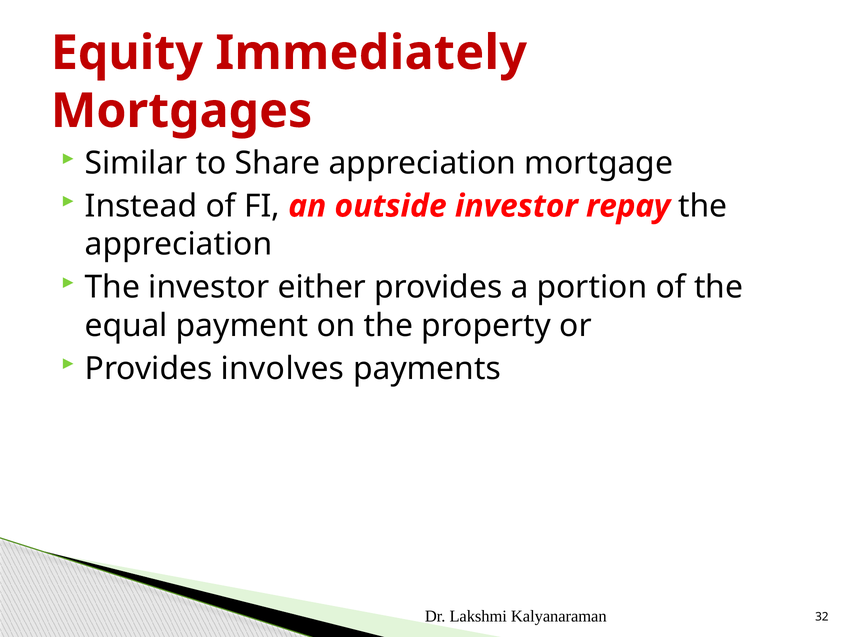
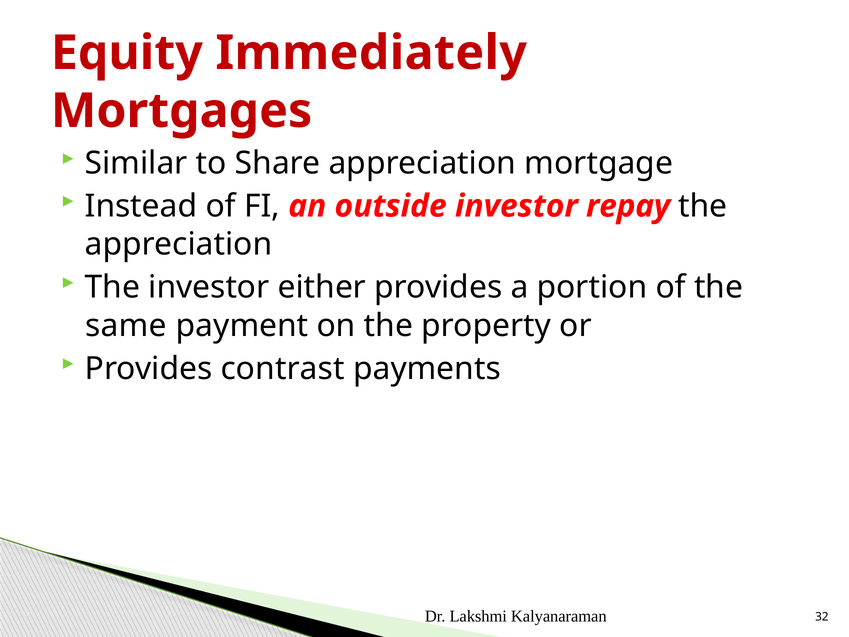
equal: equal -> same (126, 325)
involves: involves -> contrast (283, 368)
